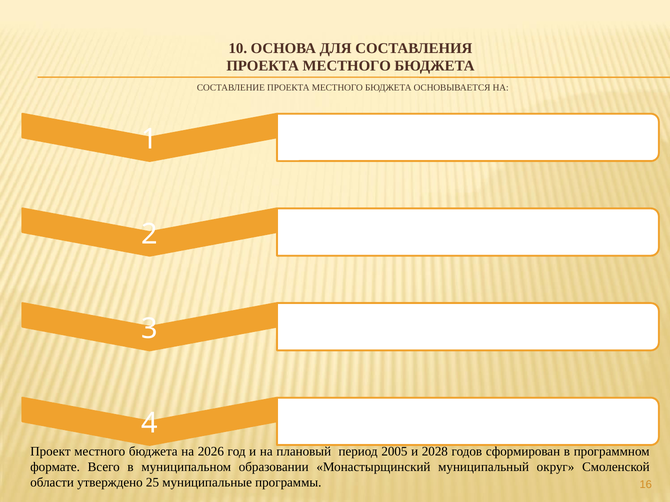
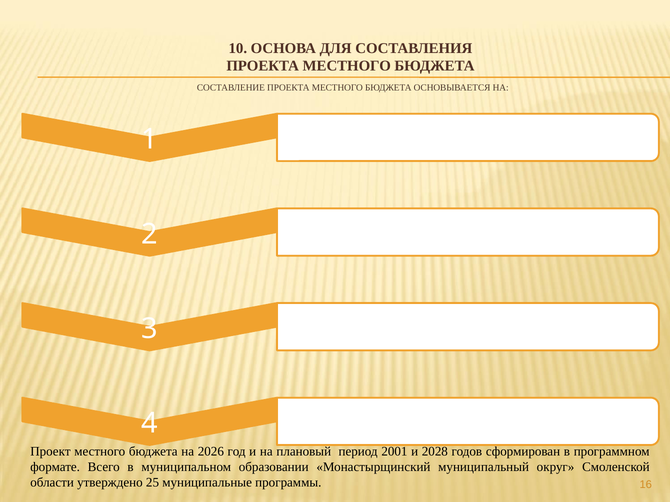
2005: 2005 -> 2001 (394, 452)
